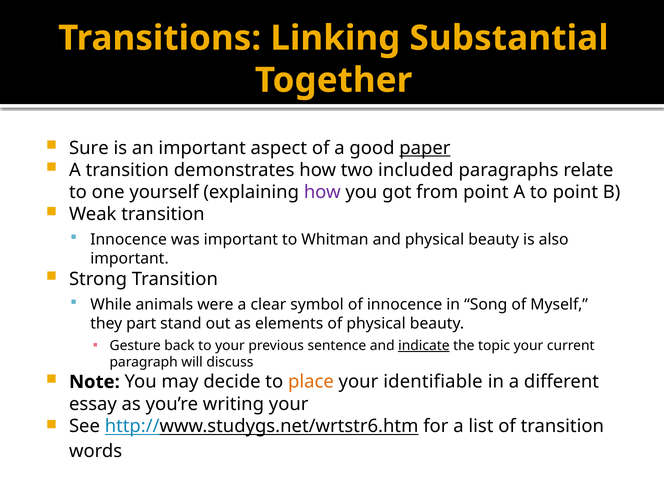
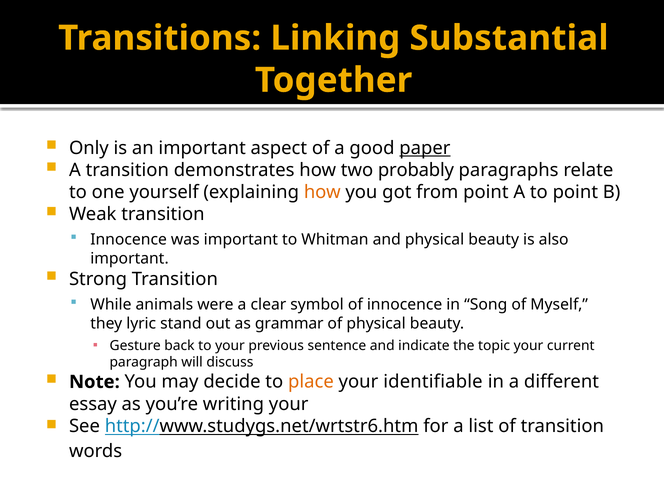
Sure: Sure -> Only (89, 148)
included: included -> probably (416, 170)
how colour: purple -> orange (322, 192)
part: part -> lyric (141, 324)
elements: elements -> grammar (289, 324)
indicate underline: present -> none (424, 346)
